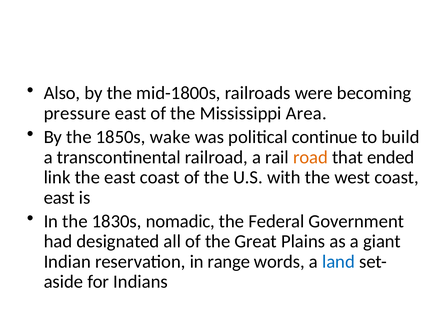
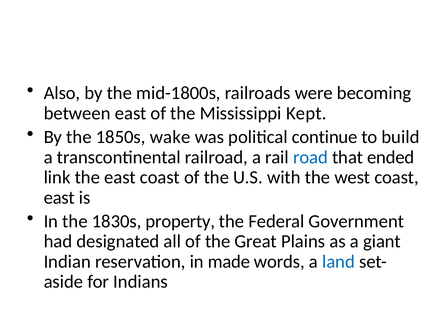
pressure: pressure -> between (77, 113)
Area: Area -> Kept (306, 113)
road colour: orange -> blue (310, 157)
nomadic: nomadic -> property (180, 221)
range: range -> made (229, 262)
